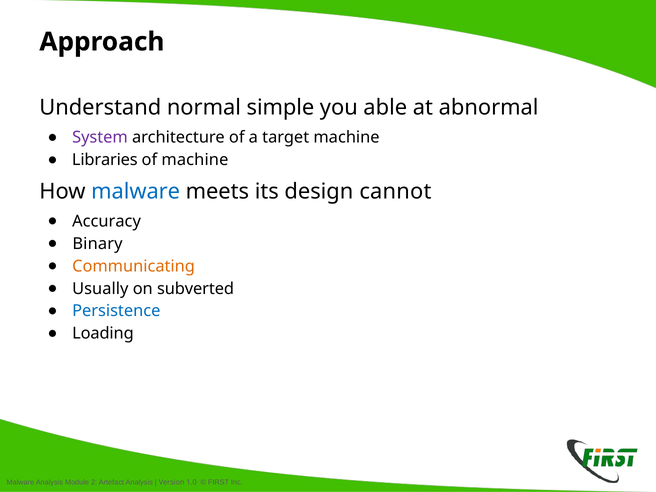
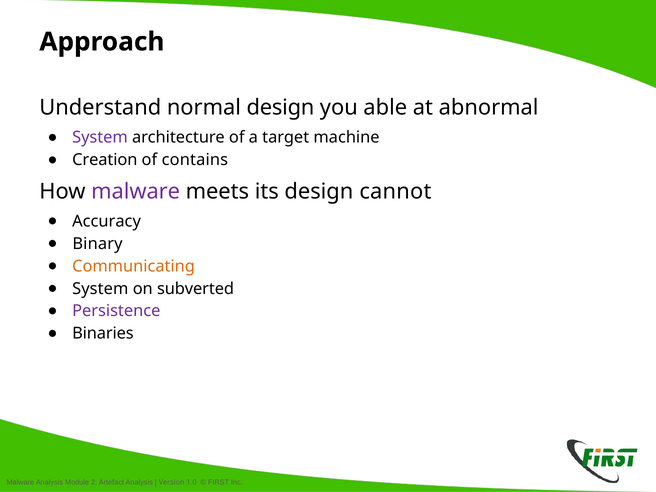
normal simple: simple -> design (280, 108)
Libraries: Libraries -> Creation (105, 160)
of machine: machine -> contains (195, 160)
malware colour: blue -> purple (136, 192)
Usually: Usually -> System (100, 289)
Persistence colour: blue -> purple (116, 311)
Loading: Loading -> Binaries (103, 333)
